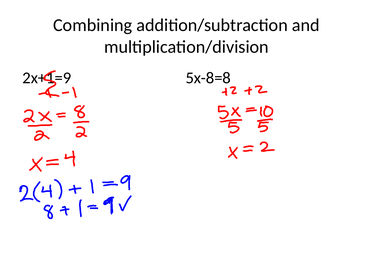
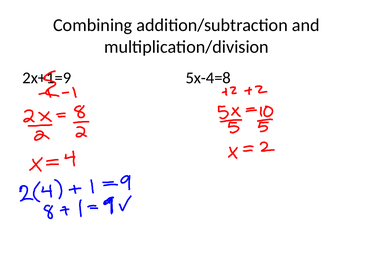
5x-8=8: 5x-8=8 -> 5x-4=8 (208, 78)
